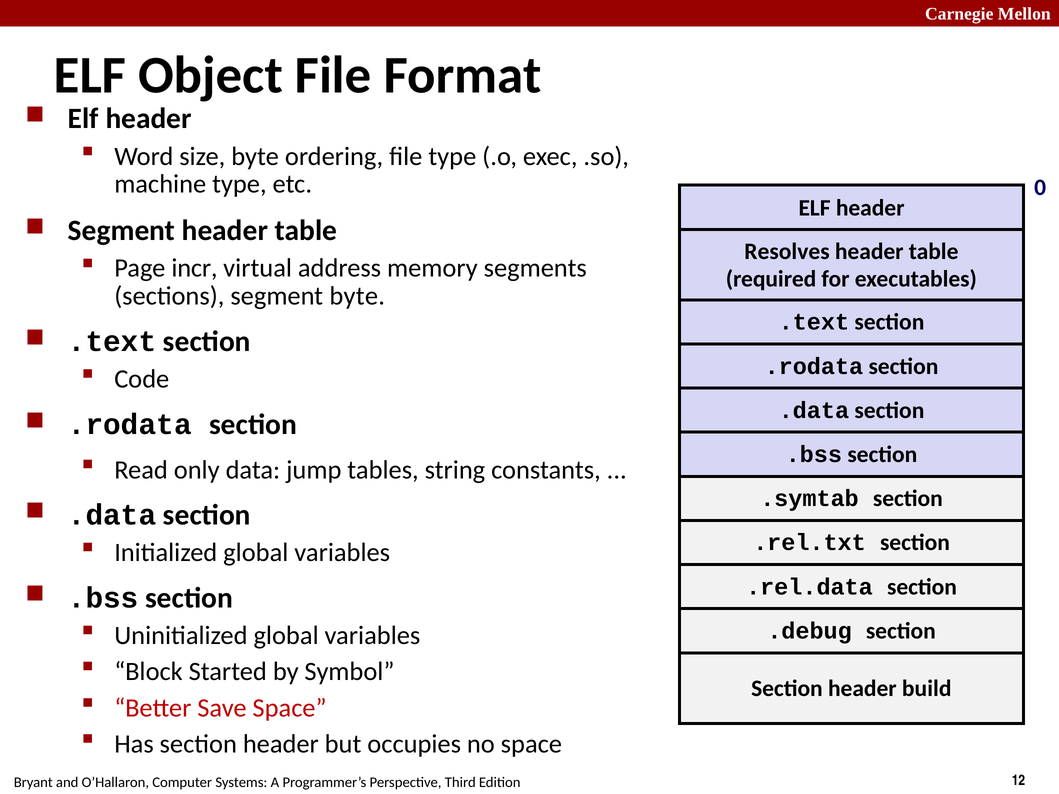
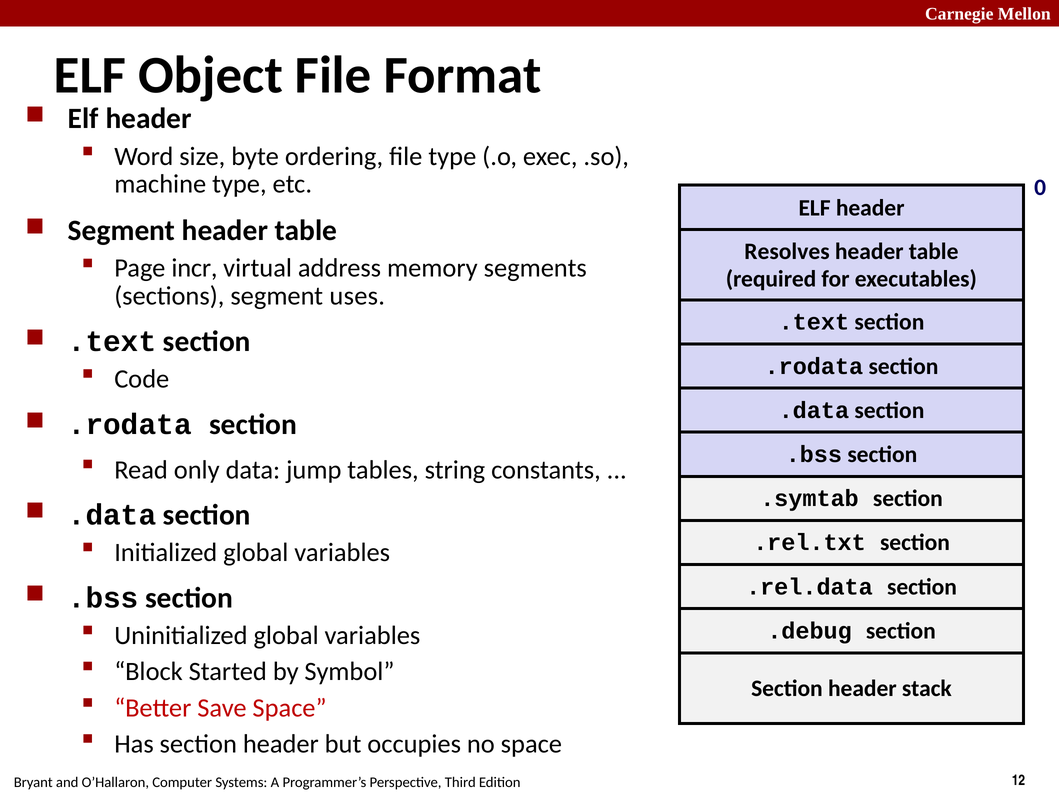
segment byte: byte -> uses (357, 296)
build: build -> stack (927, 689)
